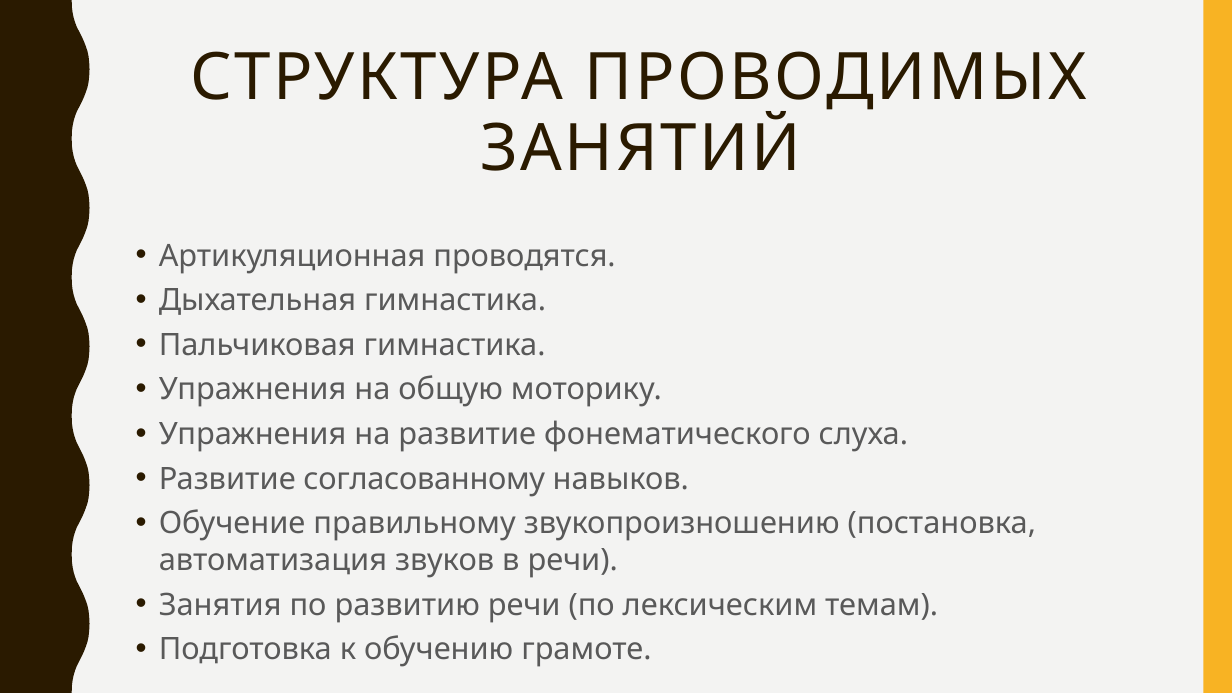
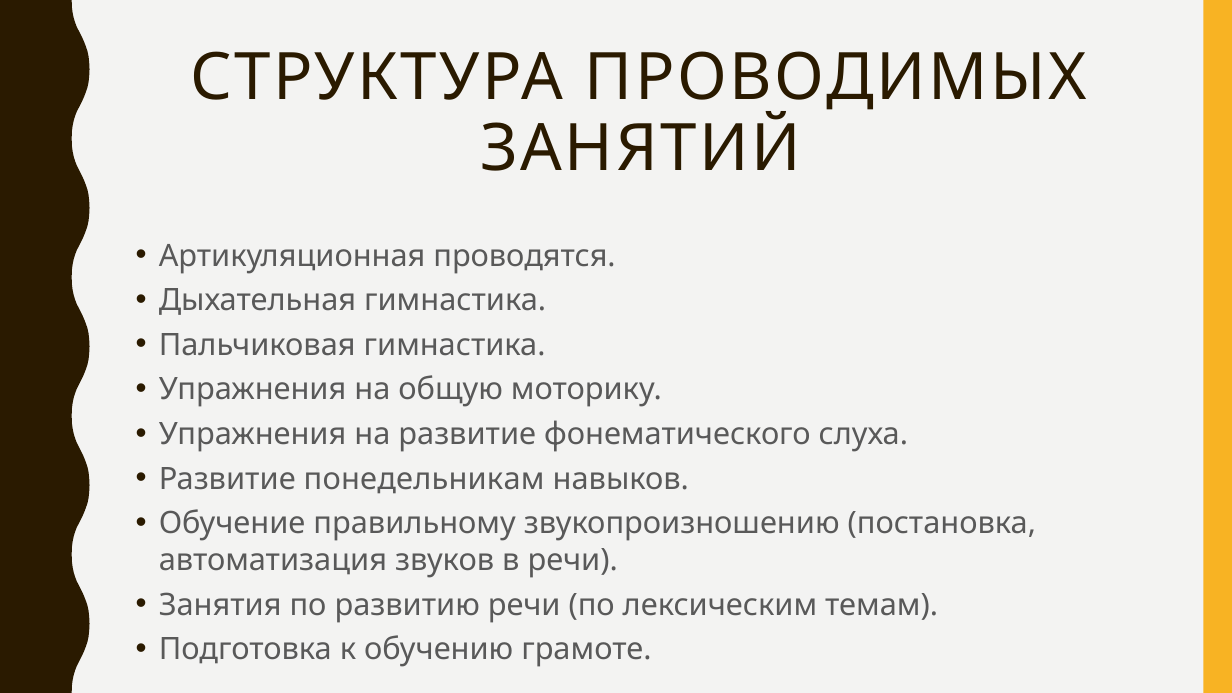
согласованному: согласованному -> понедельникам (424, 479)
